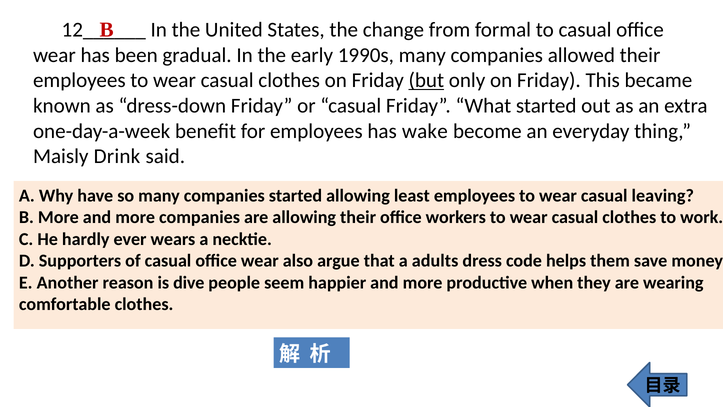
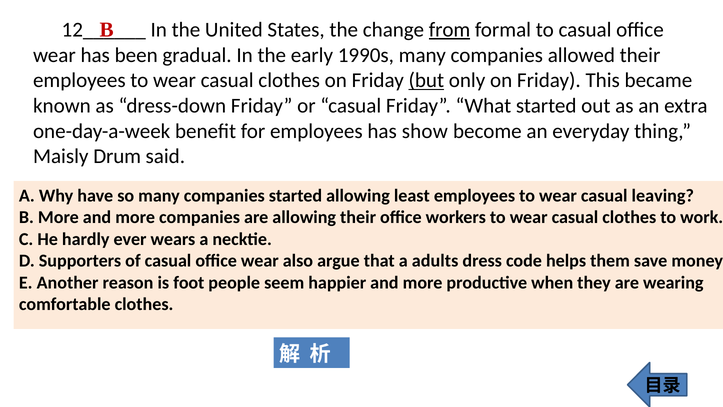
from underline: none -> present (450, 30)
wake: wake -> show (425, 131)
Drink: Drink -> Drum (117, 156)
dive: dive -> foot (189, 282)
